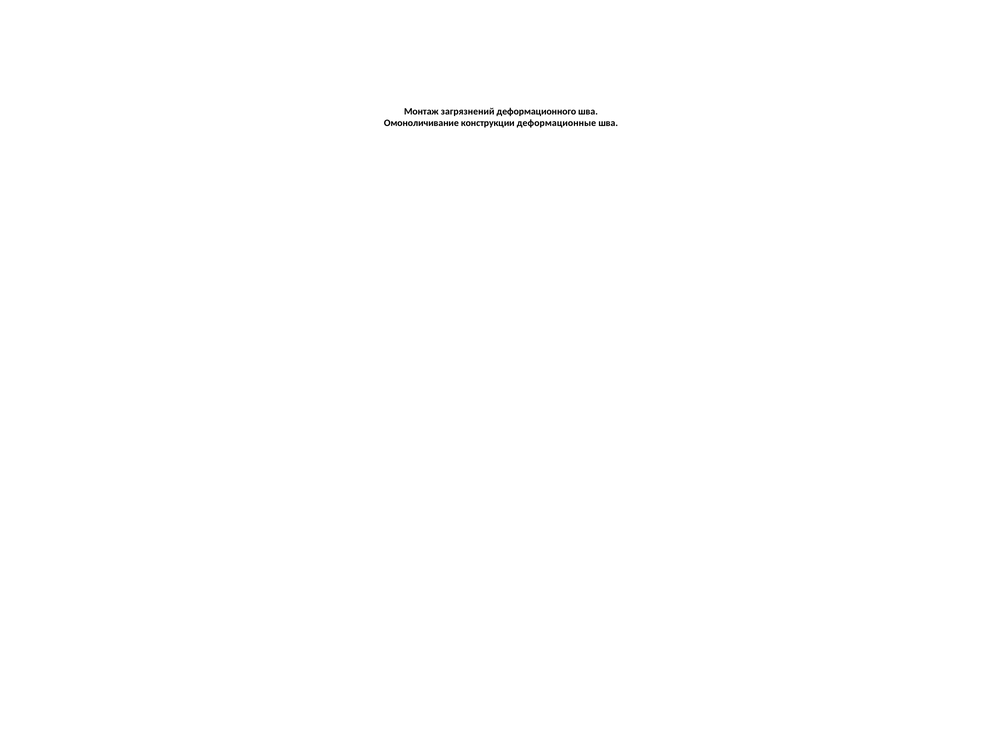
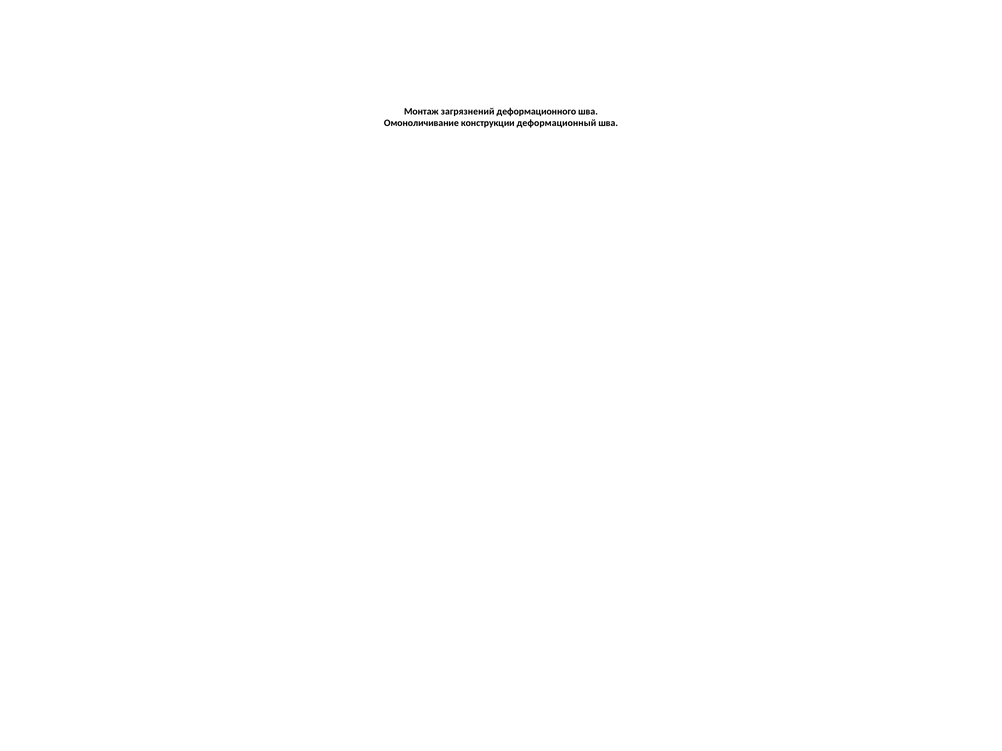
деформационные: деформационные -> деформационный (556, 123)
